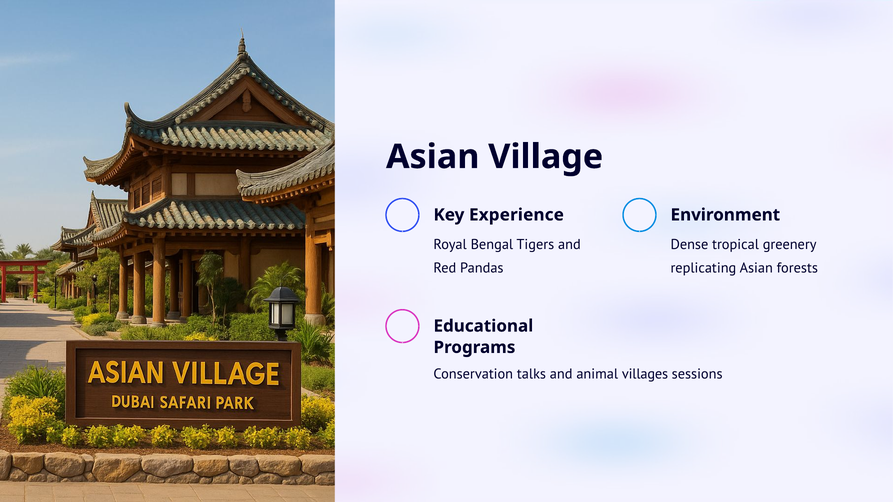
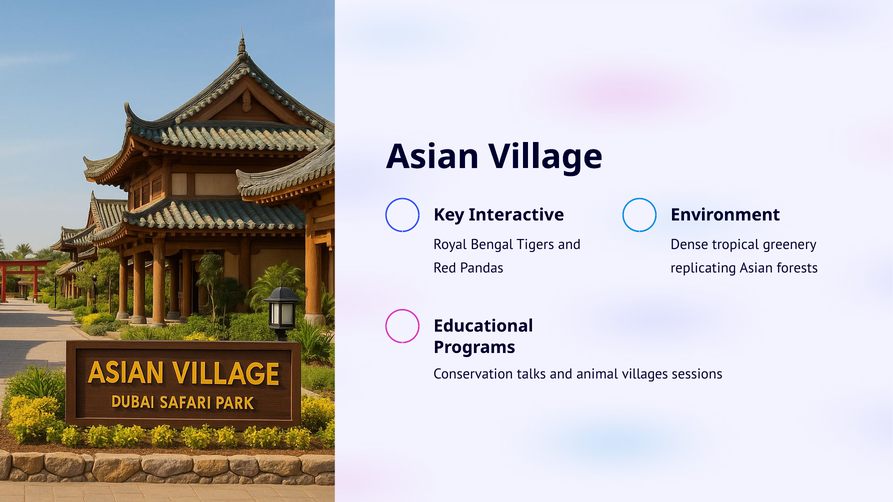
Experience: Experience -> Interactive (516, 215)
